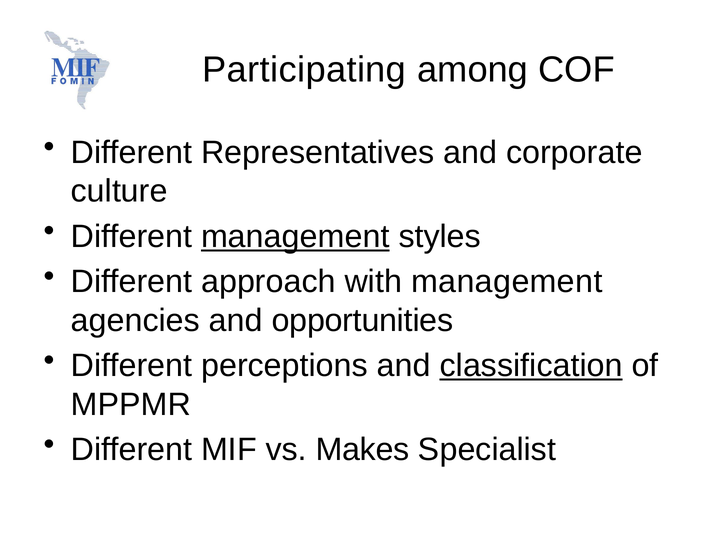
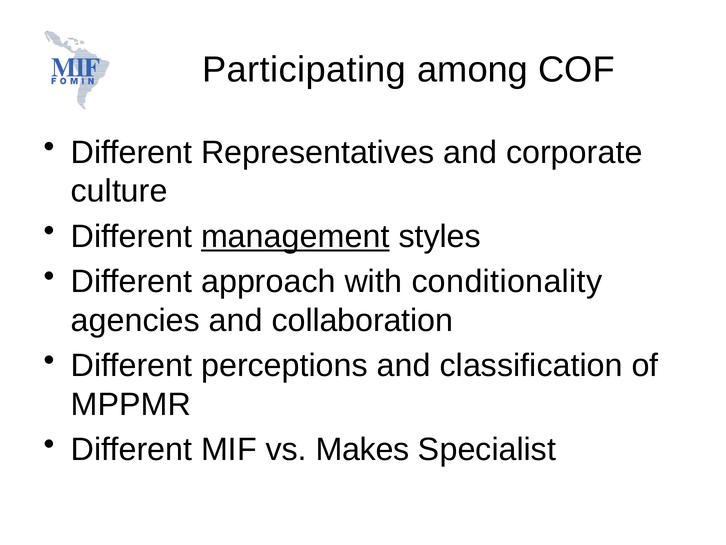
with management: management -> conditionality (507, 281)
opportunities: opportunities -> collaboration (362, 320)
classification underline: present -> none (531, 365)
